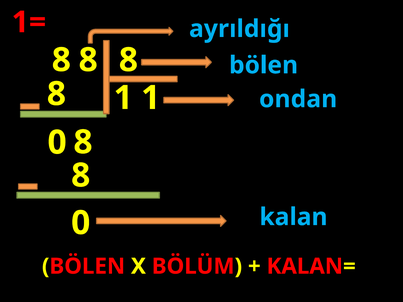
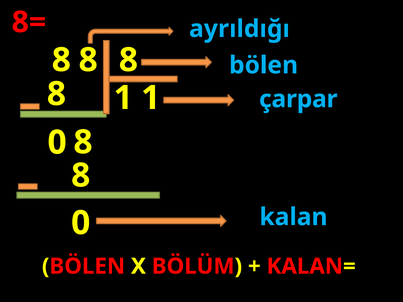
1=: 1= -> 8= (29, 22)
ondan: ondan -> çarpar (298, 99)
